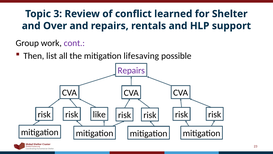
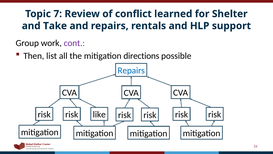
3: 3 -> 7 (58, 14)
Over: Over -> Take (55, 26)
lifesaving: lifesaving -> directions (141, 56)
Repairs colour: purple -> blue (131, 70)
